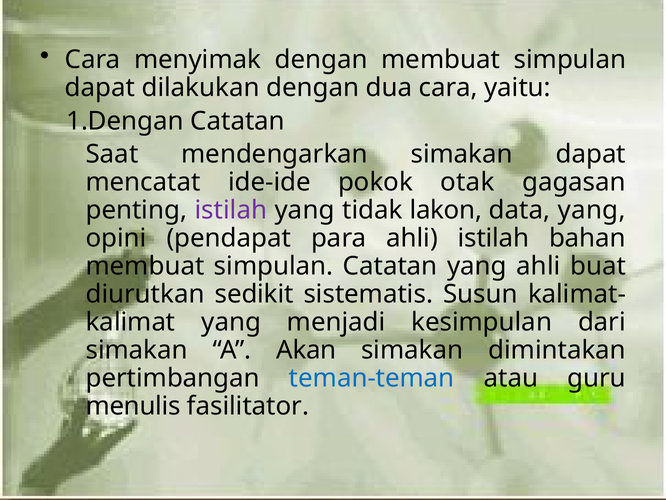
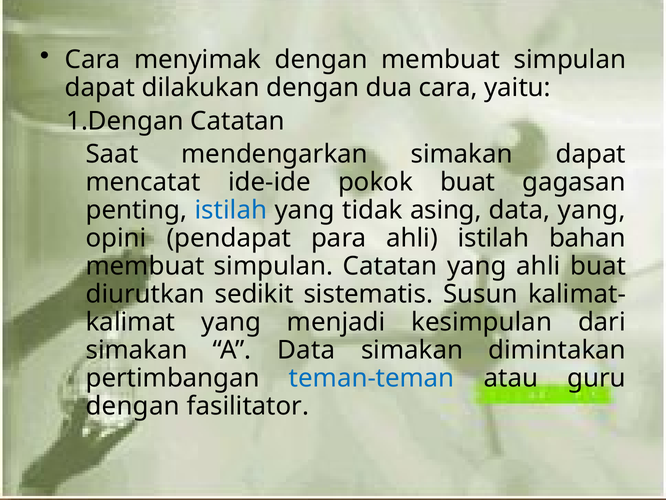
pokok otak: otak -> buat (468, 182)
istilah colour: purple -> blue (231, 210)
lakon: lakon -> asing (446, 210)
A Akan: Akan -> Data (306, 350)
menulis: menulis -> dengan (133, 406)
